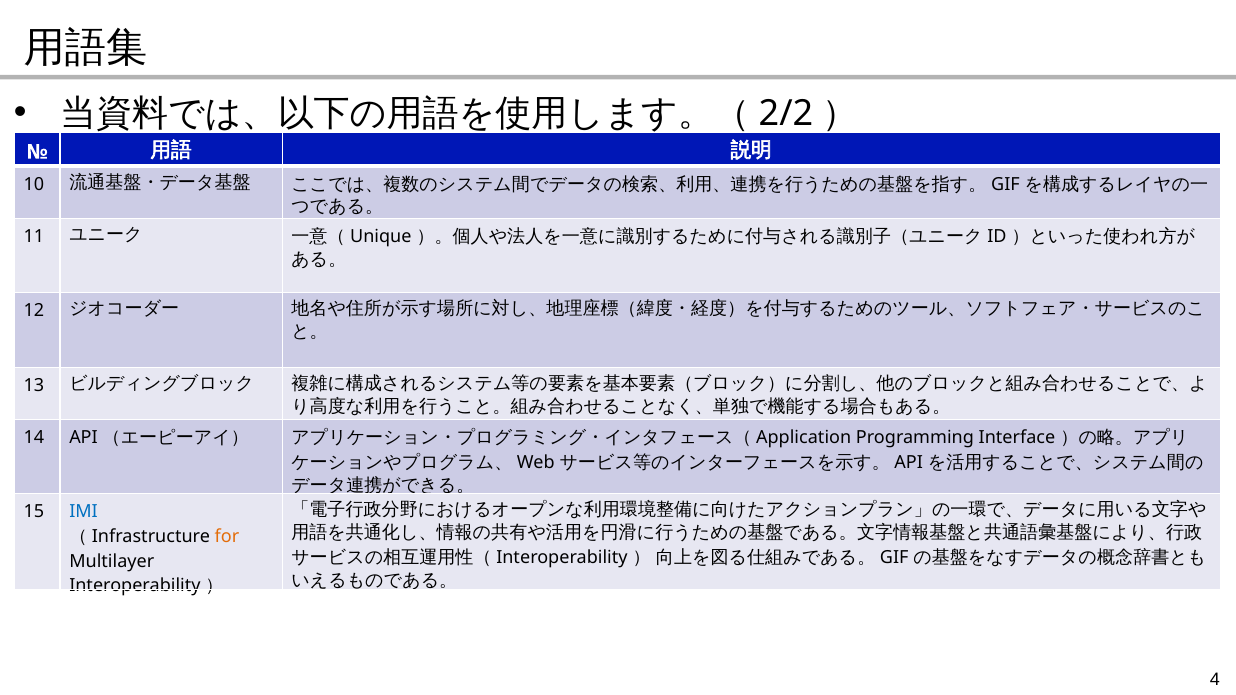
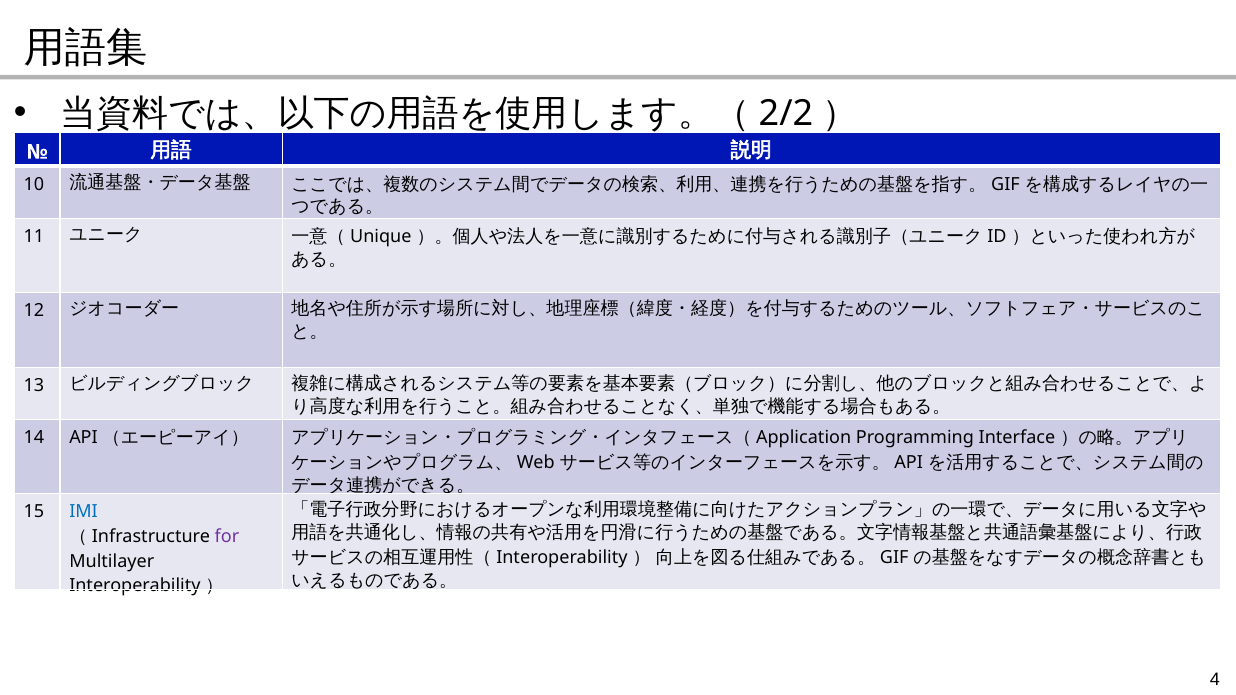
for colour: orange -> purple (227, 537)
